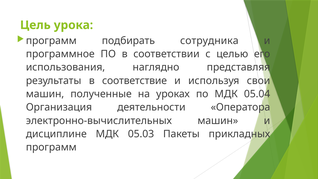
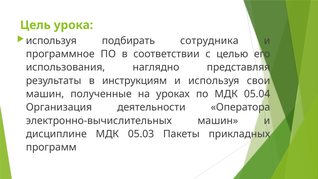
программ: программ -> используя (51, 41)
соответствие: соответствие -> инструкциям (135, 81)
